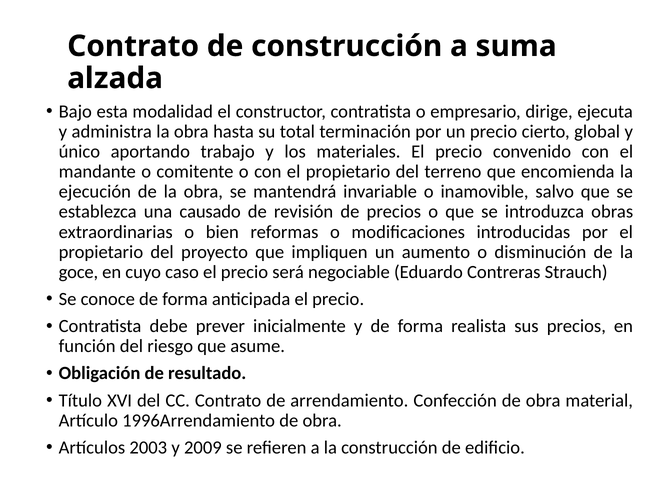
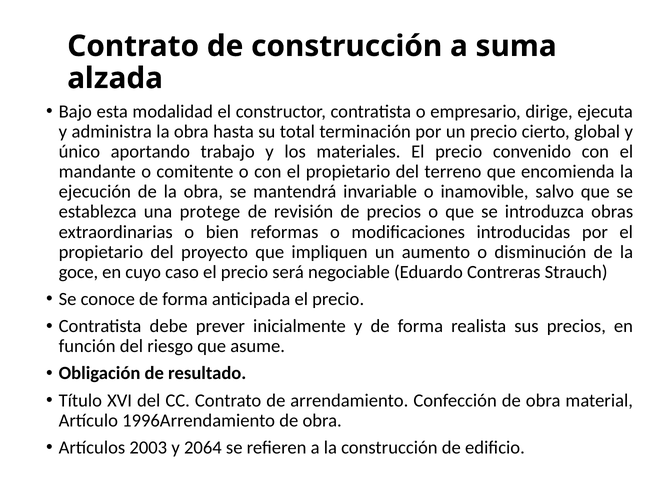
causado: causado -> protege (210, 212)
2009: 2009 -> 2064 (203, 447)
